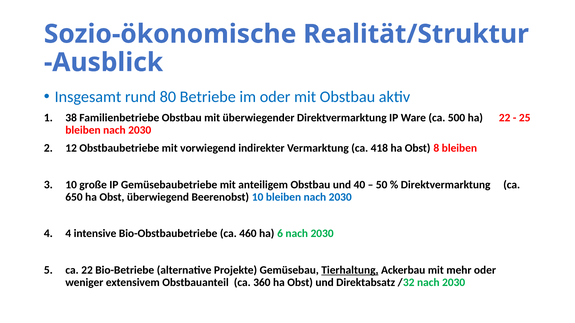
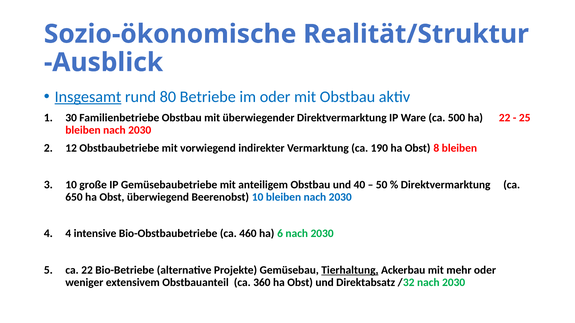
Insgesamt underline: none -> present (88, 97)
38: 38 -> 30 (71, 118)
418: 418 -> 190 (379, 148)
